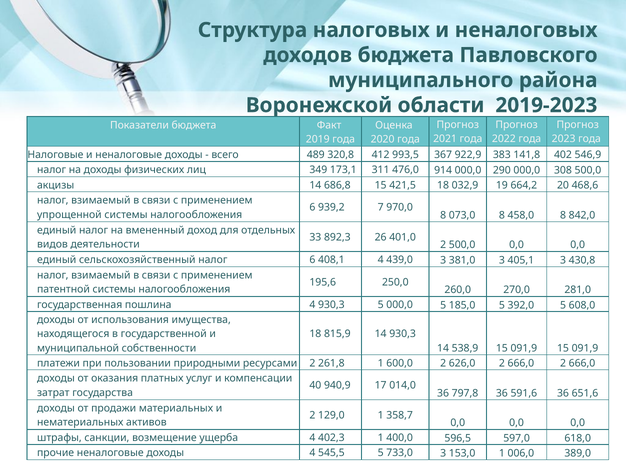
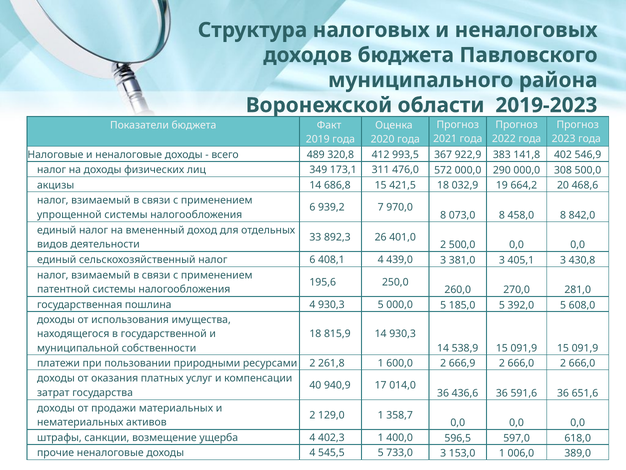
914: 914 -> 572 (443, 170)
626,0: 626,0 -> 666,9 (462, 363)
797,8: 797,8 -> 436,6 (465, 393)
